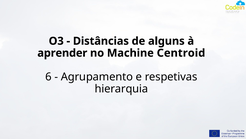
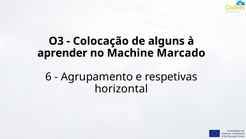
Distâncias: Distâncias -> Colocação (101, 41)
Centroid: Centroid -> Marcado (181, 53)
hierarquia: hierarquia -> horizontal (121, 88)
